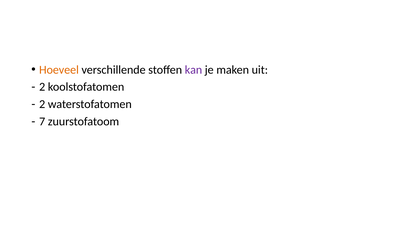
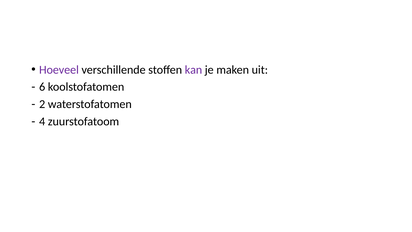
Hoeveel colour: orange -> purple (59, 70)
2: 2 -> 6 (42, 87)
7: 7 -> 4 (42, 121)
